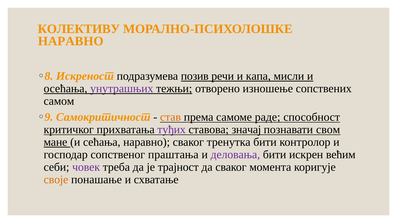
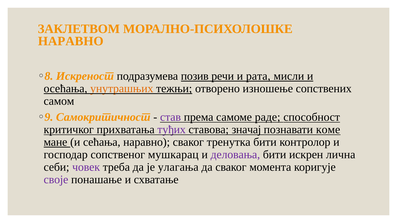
КОЛЕКТИВУ: КОЛЕКТИВУ -> ЗАКЛЕТВОМ (79, 29)
капа: капа -> рата (258, 76)
унутрашњих colour: purple -> orange (122, 89)
став colour: orange -> purple (171, 117)
свом: свом -> коме (328, 130)
праштања: праштања -> мушкарац (173, 155)
већим: већим -> лична (341, 155)
трајност: трајност -> улагања (178, 167)
своје colour: orange -> purple (56, 180)
